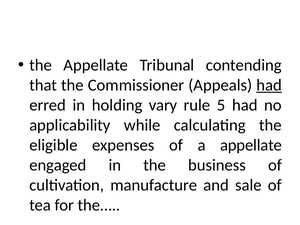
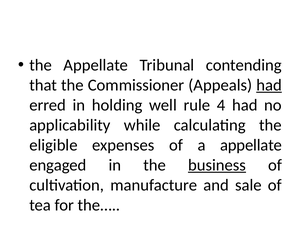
vary: vary -> well (163, 105)
5: 5 -> 4 (221, 105)
business underline: none -> present (217, 165)
